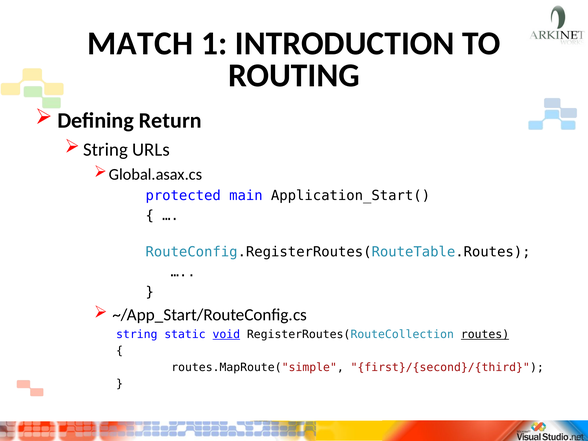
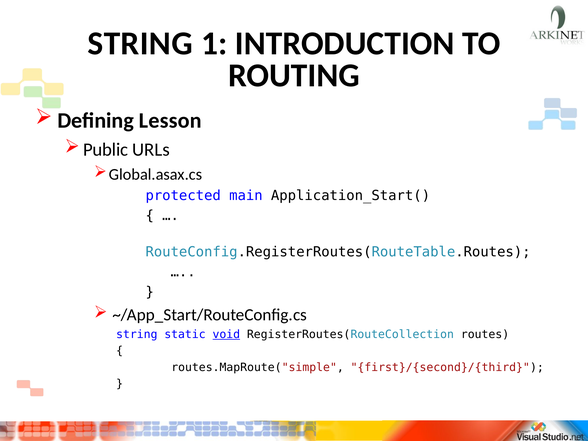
MATCH: MATCH -> STRING (140, 43)
Return: Return -> Lesson (170, 121)
String: String -> Public (106, 149)
routes underline: present -> none (485, 334)
